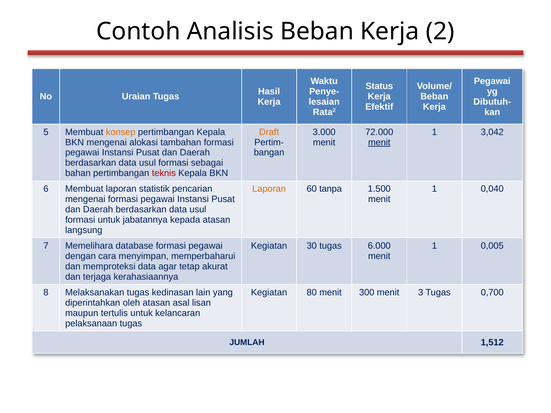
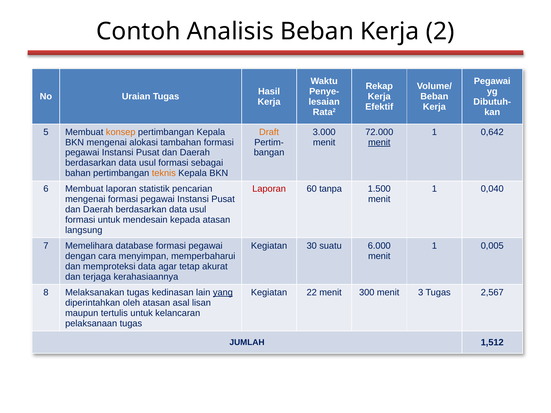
Status: Status -> Rekap (379, 86)
3,042: 3,042 -> 0,642 (492, 132)
teknis colour: red -> orange (164, 173)
Laporan colour: orange -> red (269, 189)
jabatannya: jabatannya -> mendesain (145, 220)
30 tugas: tugas -> suatu (331, 246)
yang underline: none -> present (223, 293)
80: 80 -> 22 (312, 293)
0,700: 0,700 -> 2,567 (492, 293)
